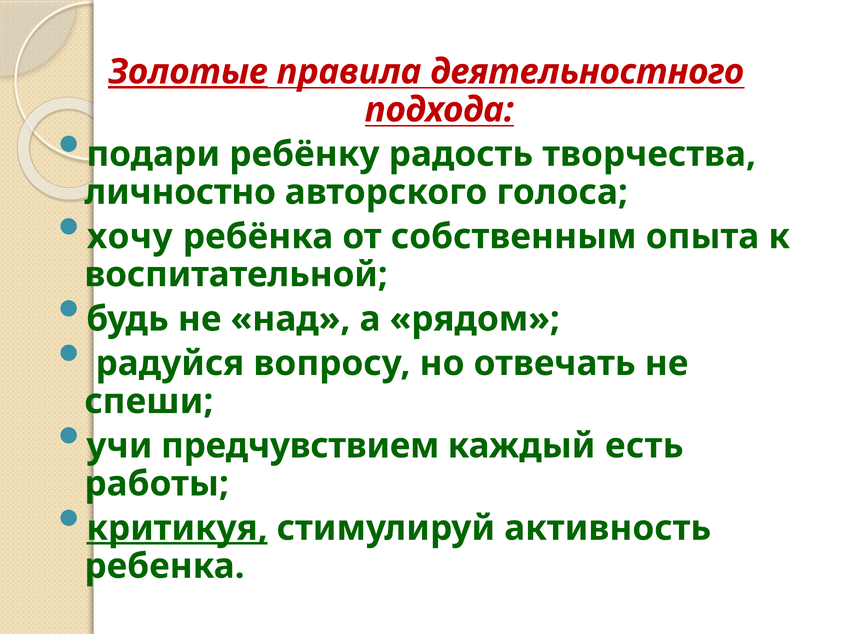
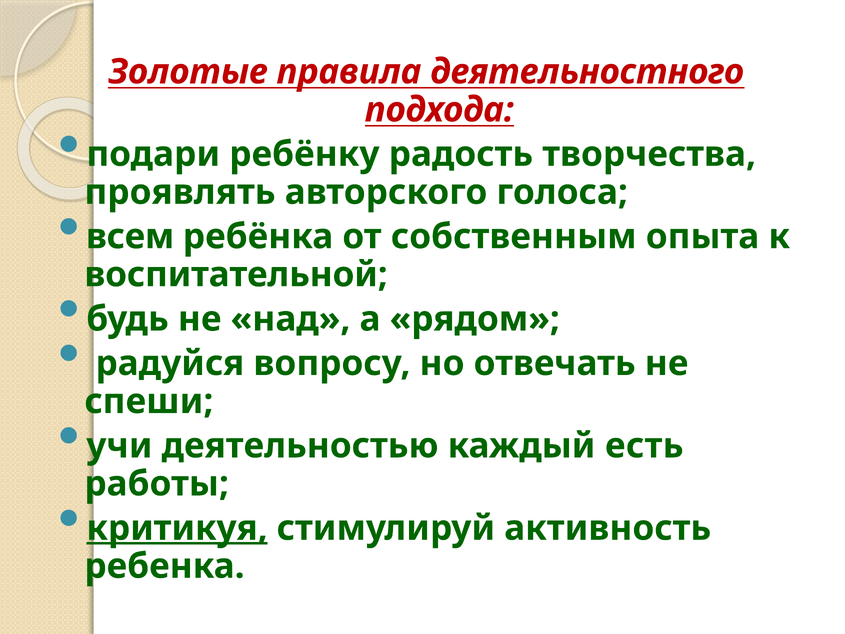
Золотые underline: present -> none (188, 72)
личностно: личностно -> проявлять (180, 192)
хочу: хочу -> всем (130, 236)
предчувствием: предчувствием -> деятельностью (300, 446)
